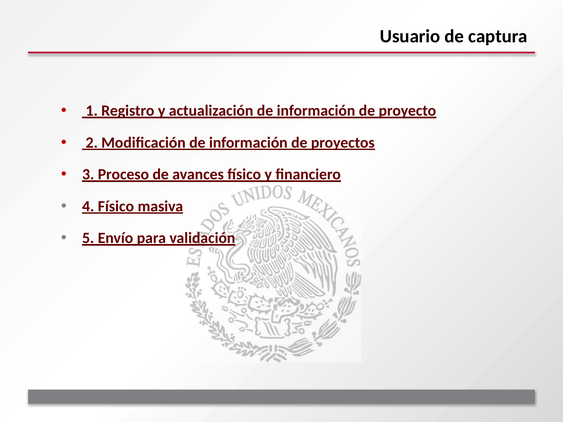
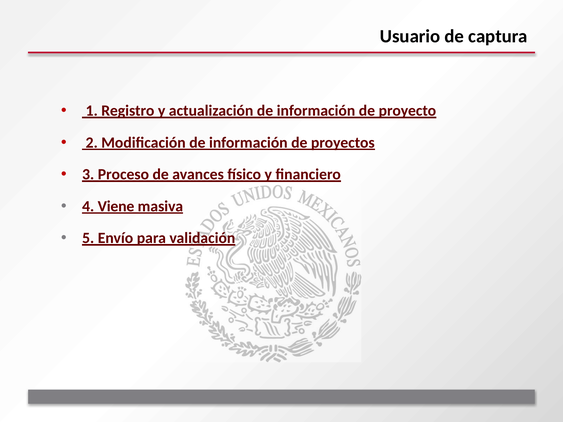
4 Físico: Físico -> Viene (116, 206)
